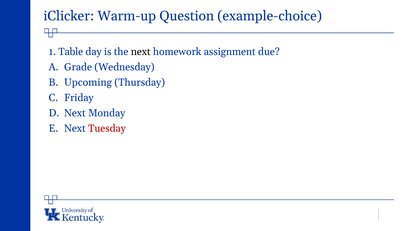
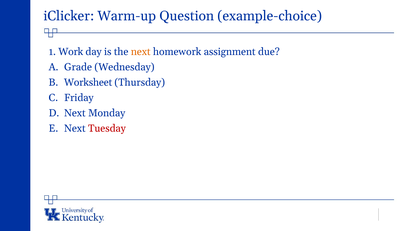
Table: Table -> Work (71, 52)
next colour: black -> orange (141, 52)
Upcoming: Upcoming -> Worksheet (88, 82)
